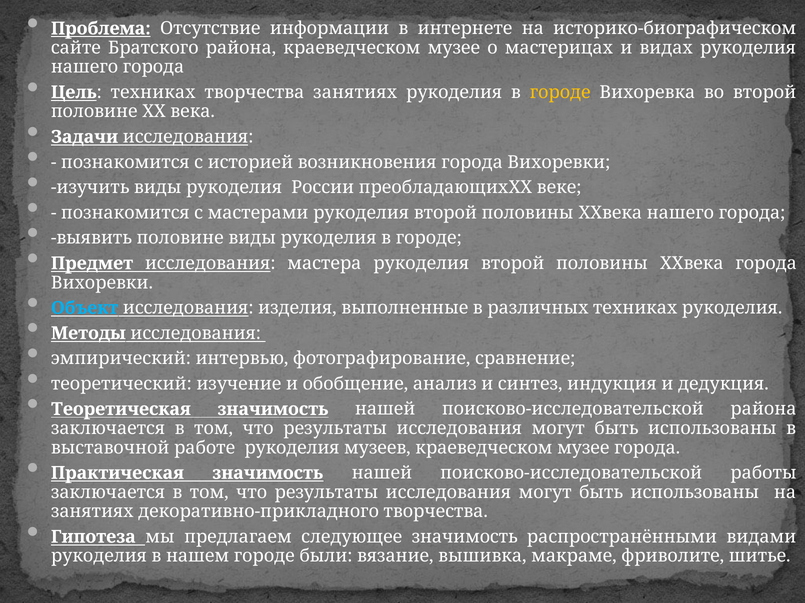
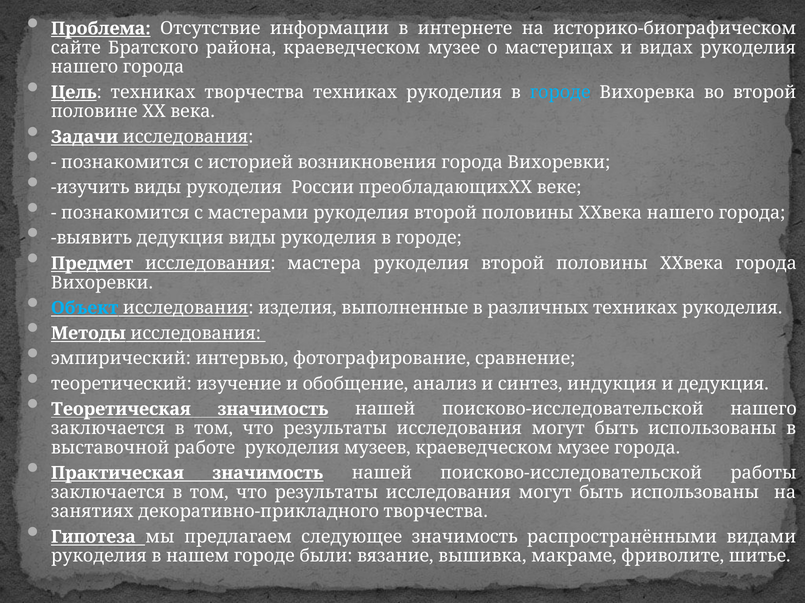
творчества занятиях: занятиях -> техниках (355, 92)
городе colour: yellow -> light blue (560, 92)
выявить половине: половине -> дедукция (180, 238)
поисково-исследовательской района: района -> нашего (764, 410)
